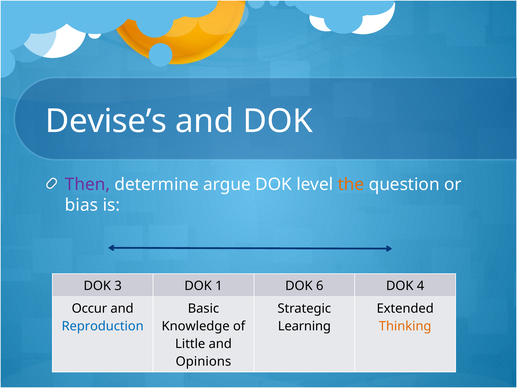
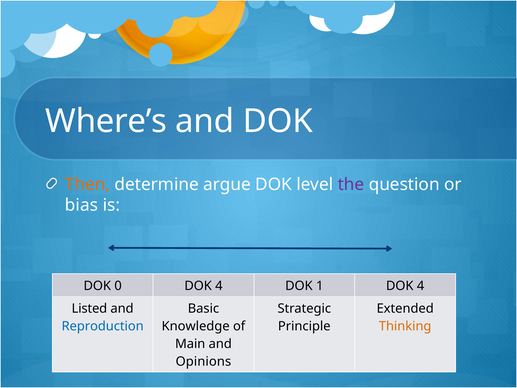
Devise’s: Devise’s -> Where’s (106, 121)
Then colour: purple -> orange (87, 184)
the colour: orange -> purple (351, 184)
3: 3 -> 0 (118, 286)
1: 1 -> 4 (219, 286)
6: 6 -> 1 (320, 286)
Occur: Occur -> Listed (89, 308)
Learning: Learning -> Principle (304, 326)
Little: Little -> Main (190, 344)
